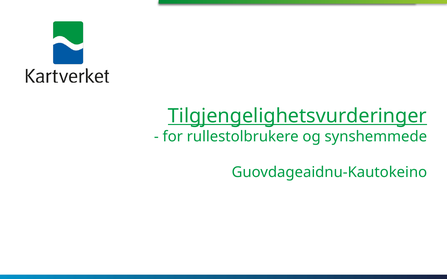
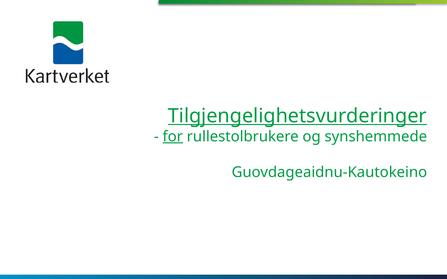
for underline: none -> present (173, 137)
